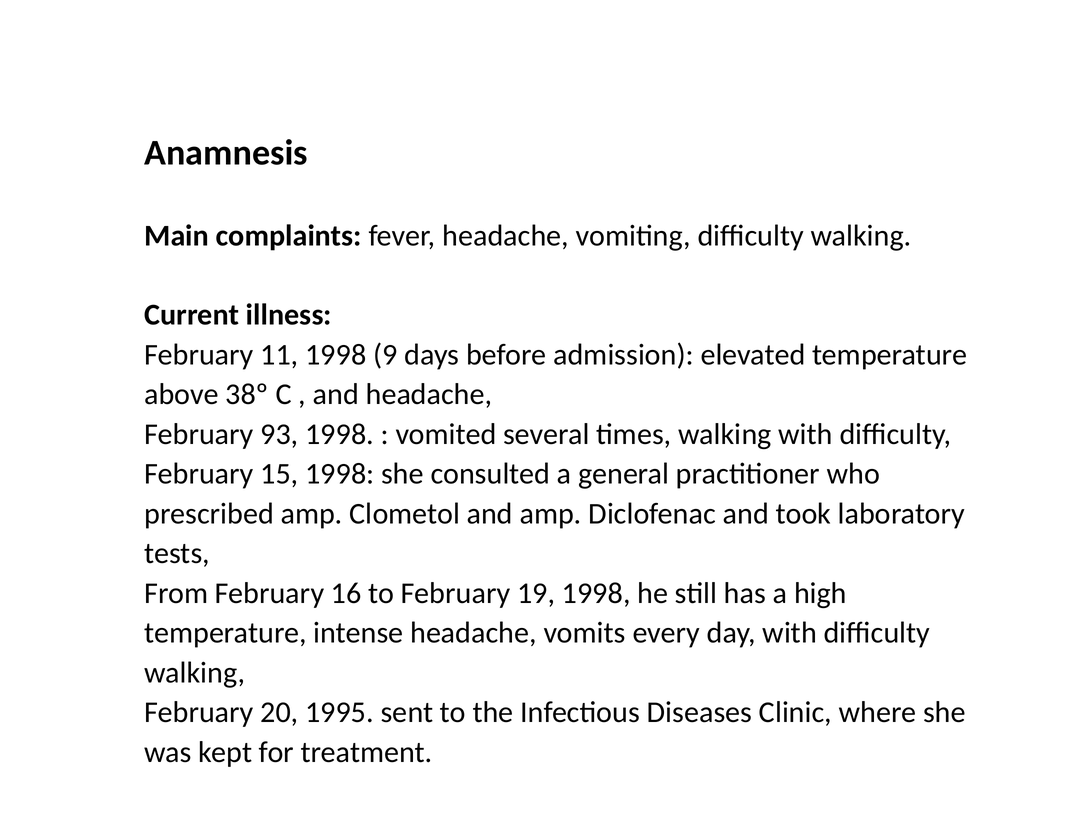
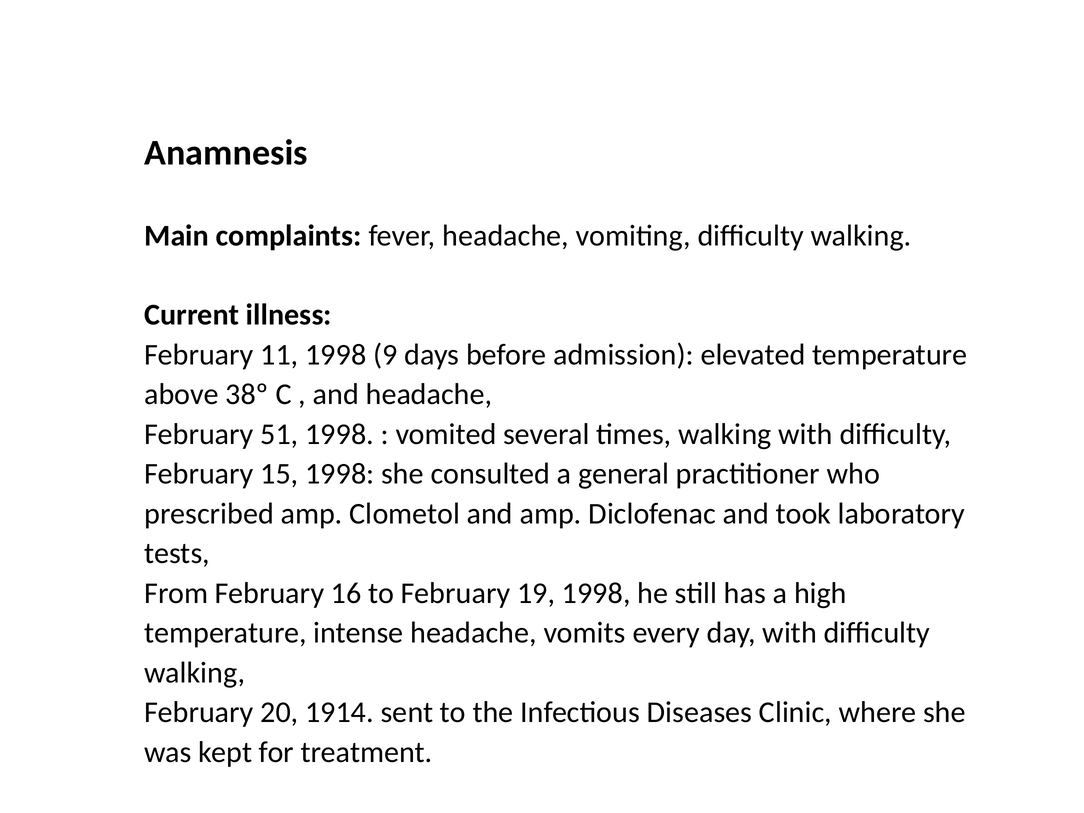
93: 93 -> 51 (279, 434)
1995: 1995 -> 1914 (340, 712)
